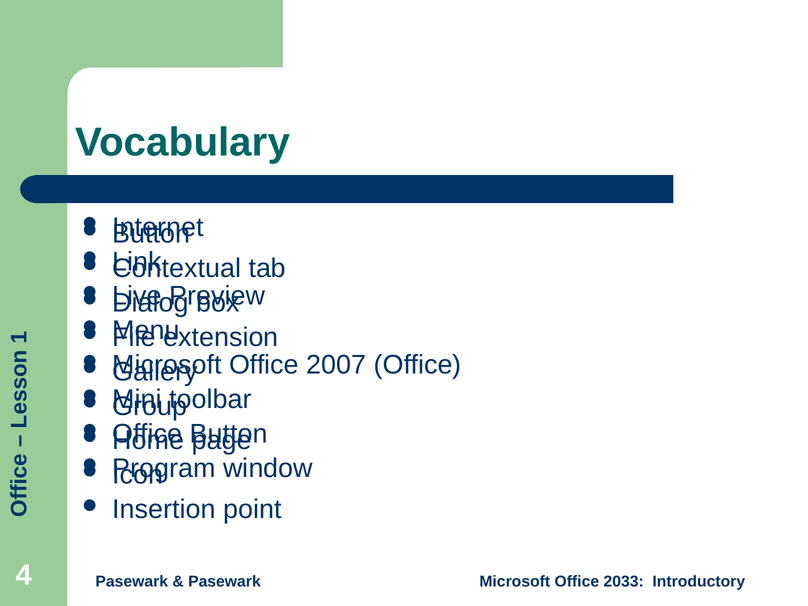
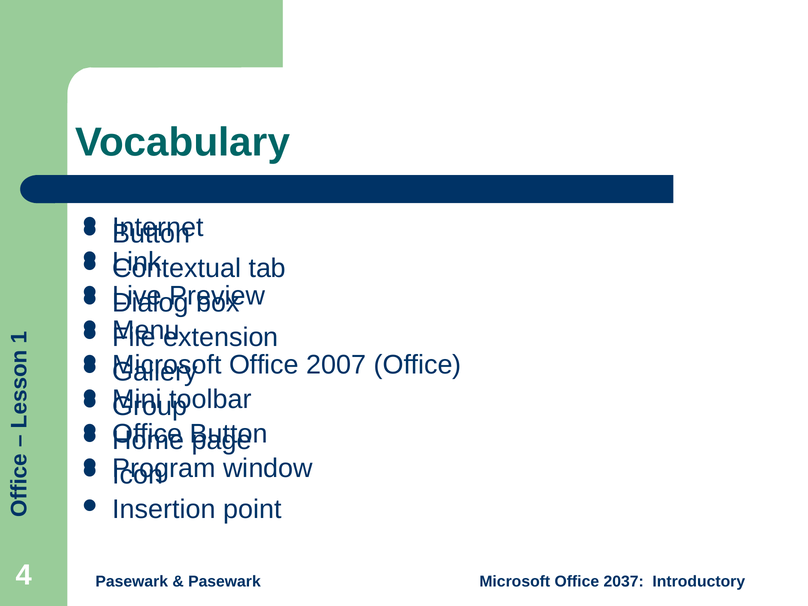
2033: 2033 -> 2037 (624, 582)
